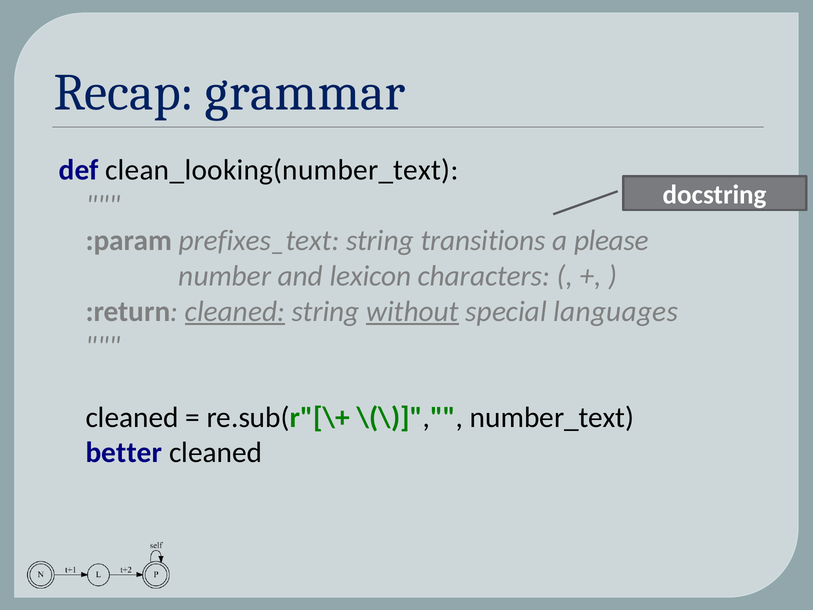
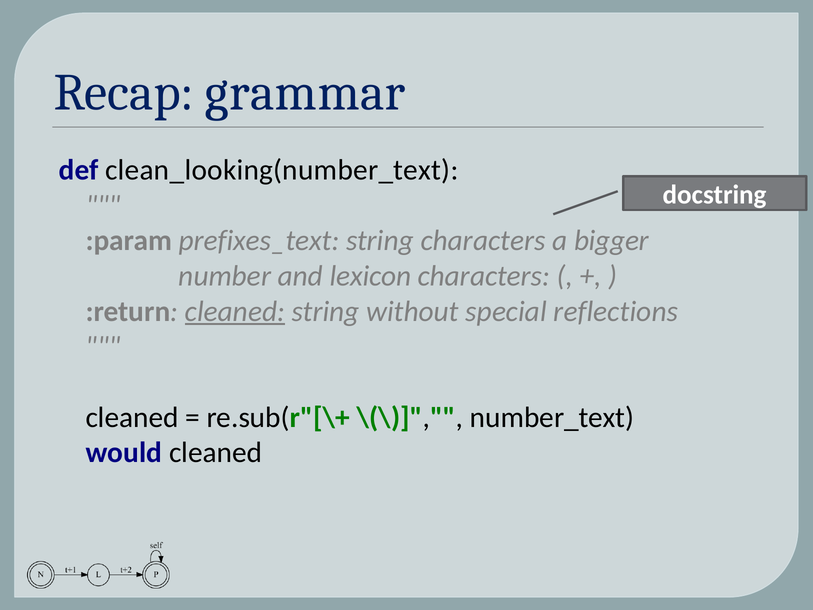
string transitions: transitions -> characters (483, 241)
please: please -> bigger (611, 241)
without underline: present -> none (413, 311)
languages: languages -> reflections (616, 311)
better: better -> would (124, 453)
